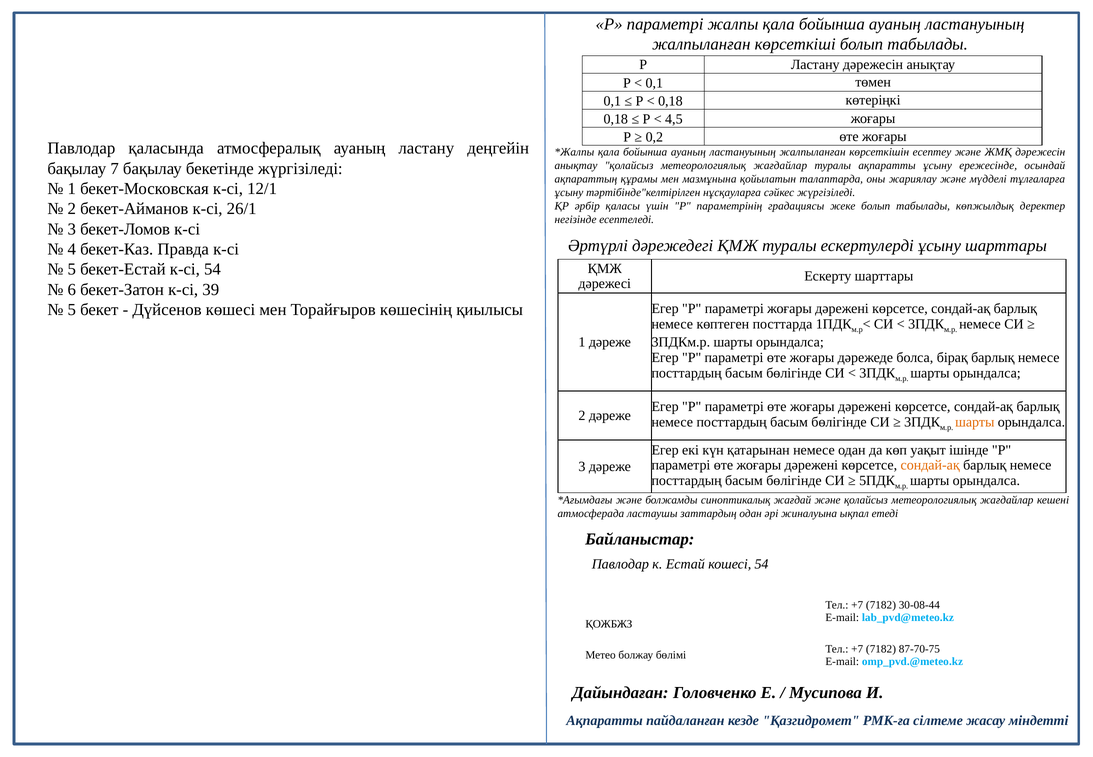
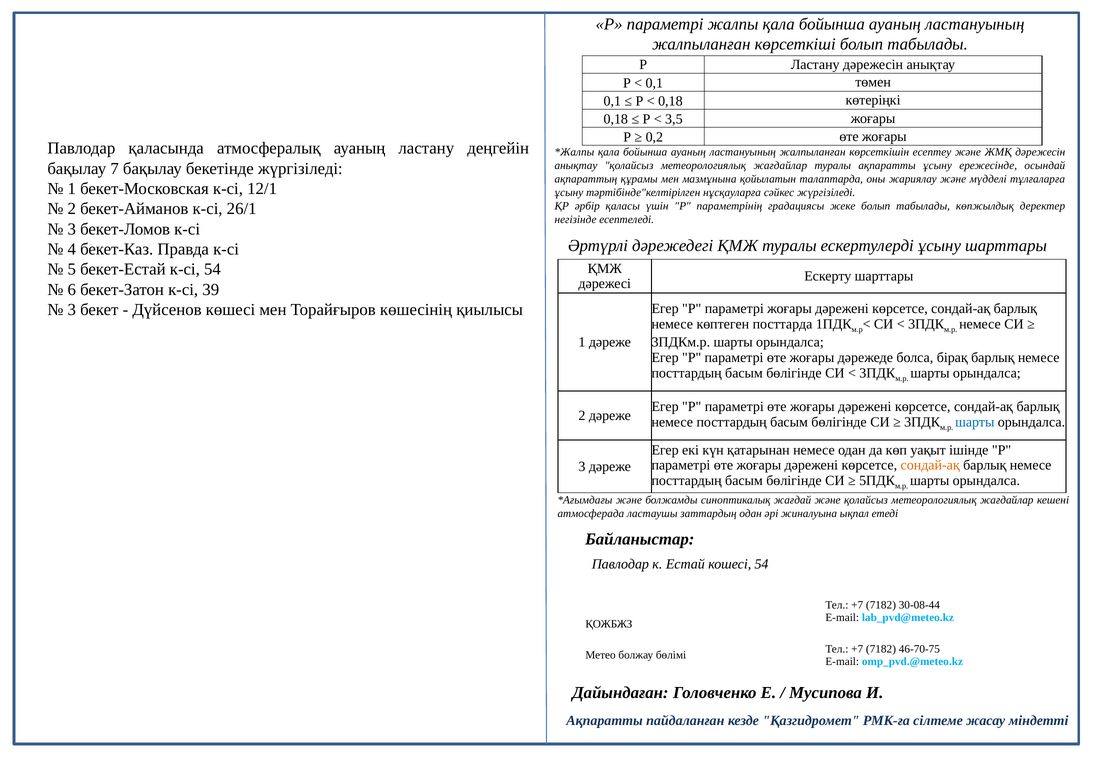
4,5: 4,5 -> 3,5 (674, 119)
5: 5 -> 3 (72, 310)
шарты colour: orange -> blue (975, 422)
87-70-75: 87-70-75 -> 46-70-75 (919, 649)
